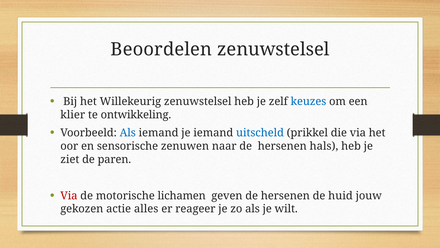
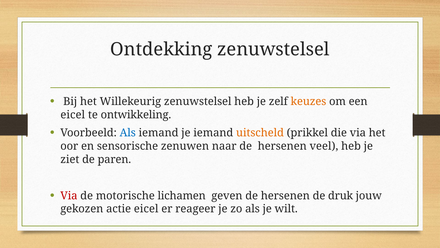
Beoordelen: Beoordelen -> Ontdekking (161, 49)
keuzes colour: blue -> orange (308, 101)
klier: klier -> eicel (73, 115)
uitscheld colour: blue -> orange (260, 133)
hals: hals -> veel (324, 146)
huid: huid -> druk (341, 195)
actie alles: alles -> eicel (146, 209)
